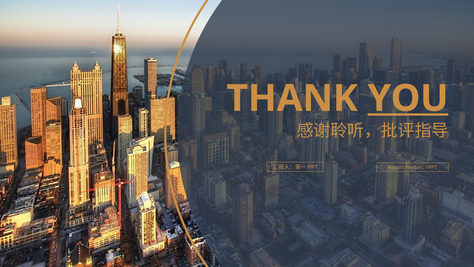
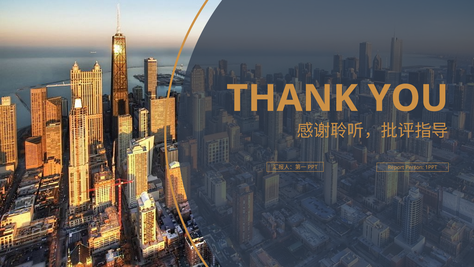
YOU underline: present -> none (408, 98)
